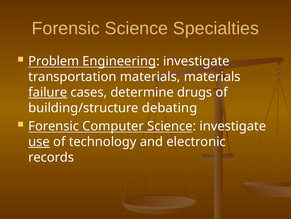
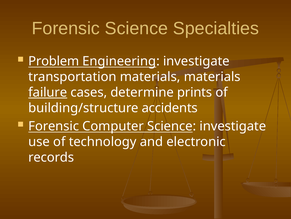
drugs: drugs -> prints (195, 92)
debating: debating -> accidents (170, 108)
use underline: present -> none (39, 141)
